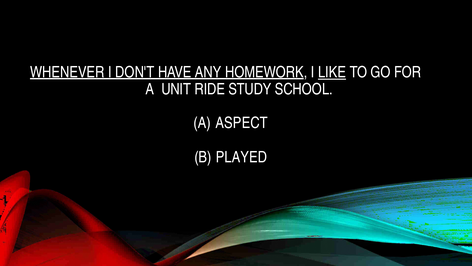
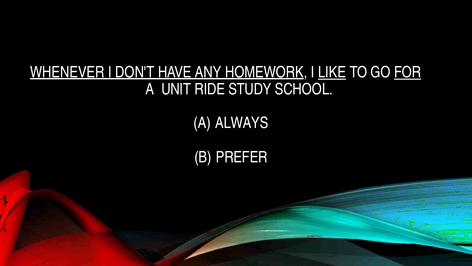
FOR underline: none -> present (408, 72)
ASPECT: ASPECT -> ALWAYS (242, 123)
PLAYED: PLAYED -> PREFER (242, 157)
